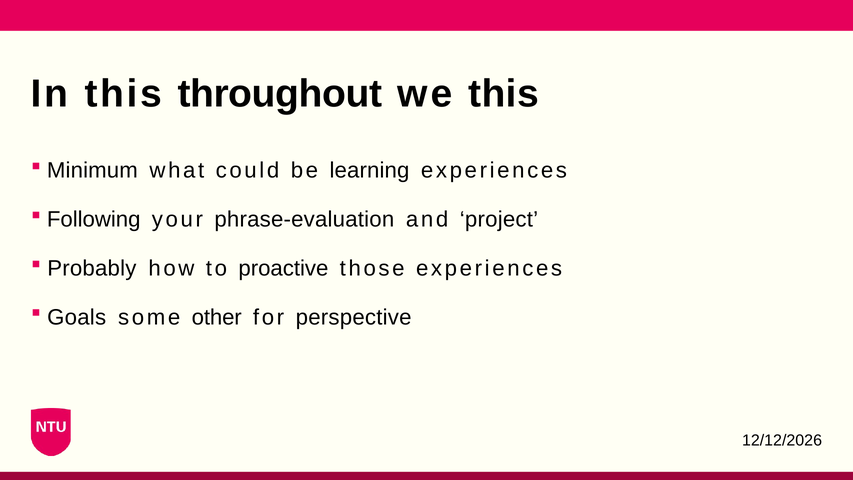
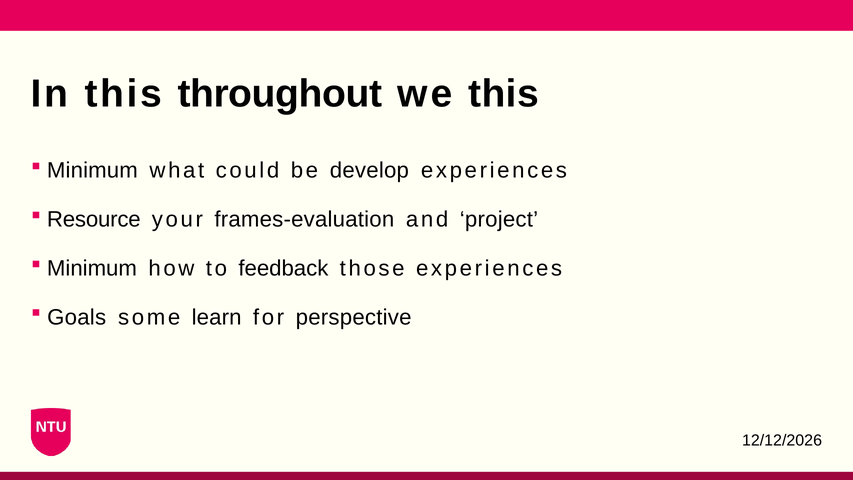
learning: learning -> develop (369, 171)
Following: Following -> Resource (94, 219)
phrase-evaluation: phrase-evaluation -> frames-evaluation (304, 219)
Probably: Probably -> Minimum (92, 268)
proactive: proactive -> feedback (283, 268)
other: other -> learn (217, 317)
